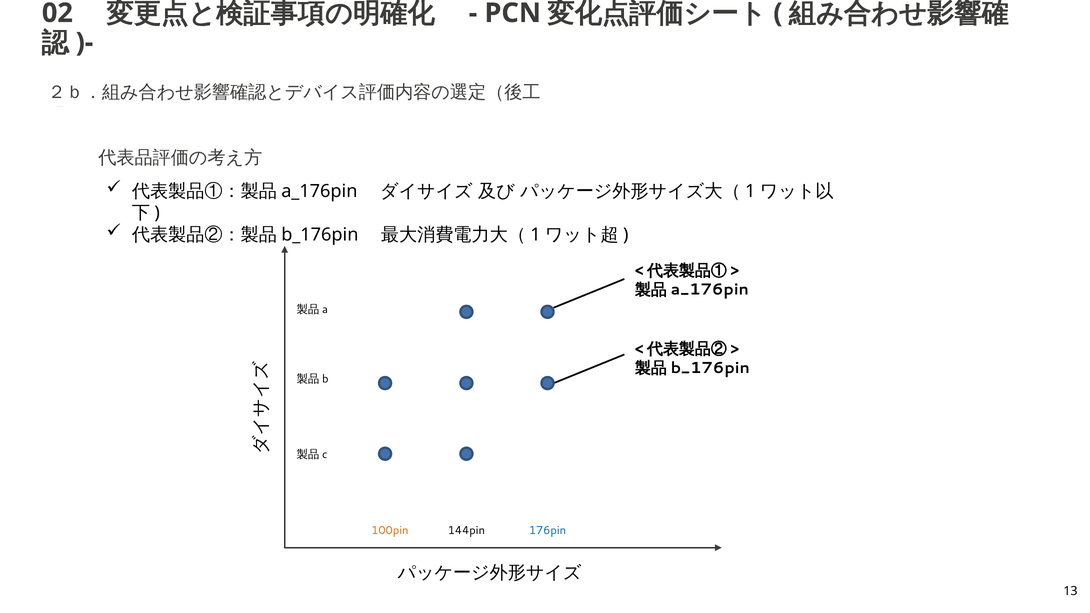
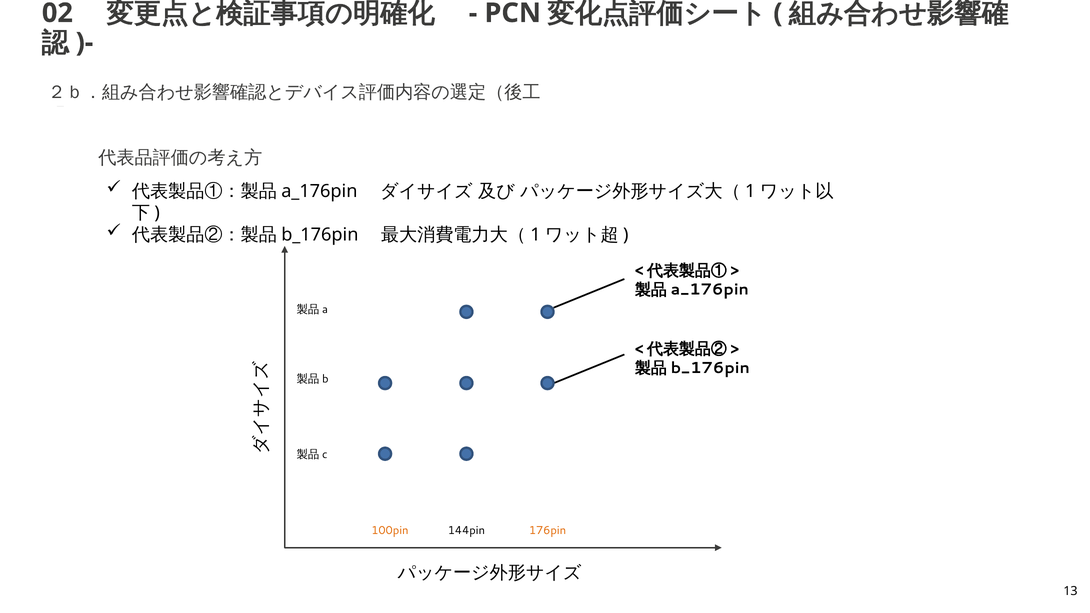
176pin colour: blue -> orange (548, 531)
